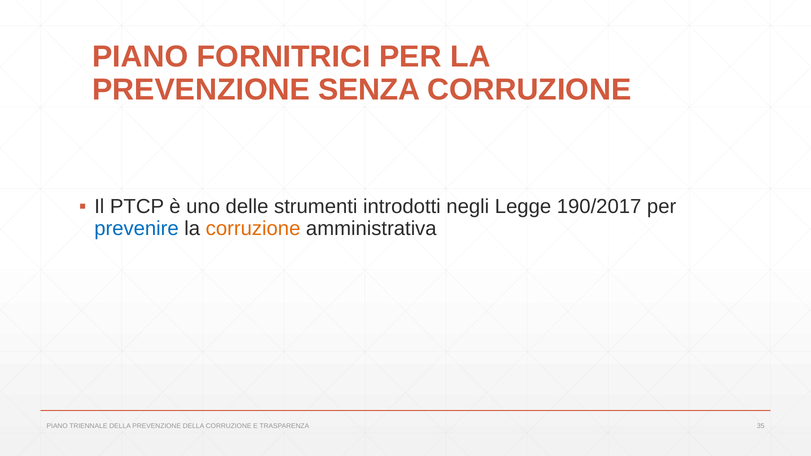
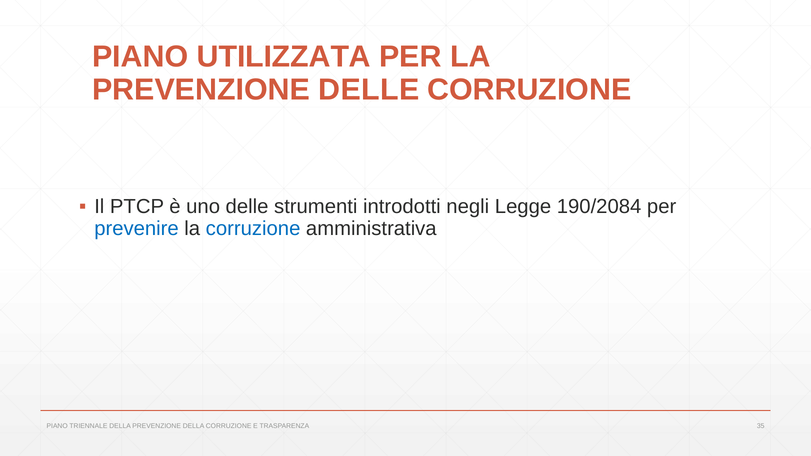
FORNITRICI: FORNITRICI -> UTILIZZATA (284, 57)
PREVENZIONE SENZA: SENZA -> DELLE (369, 90)
190/2017: 190/2017 -> 190/2084 (599, 207)
corruzione colour: orange -> blue (253, 229)
